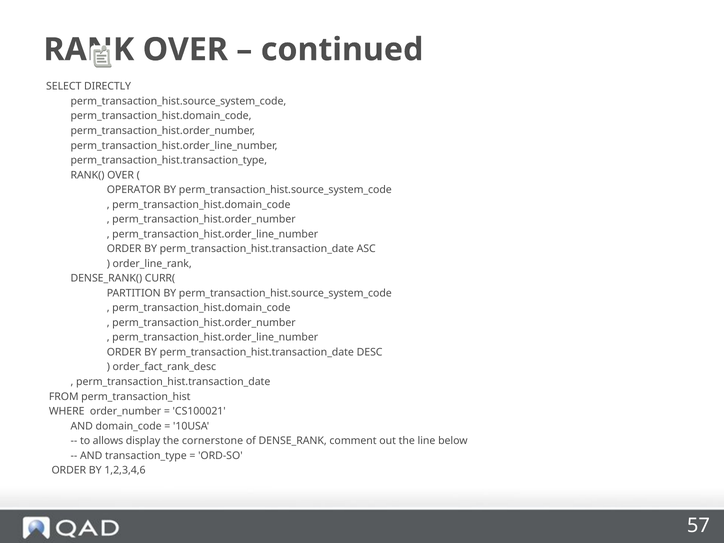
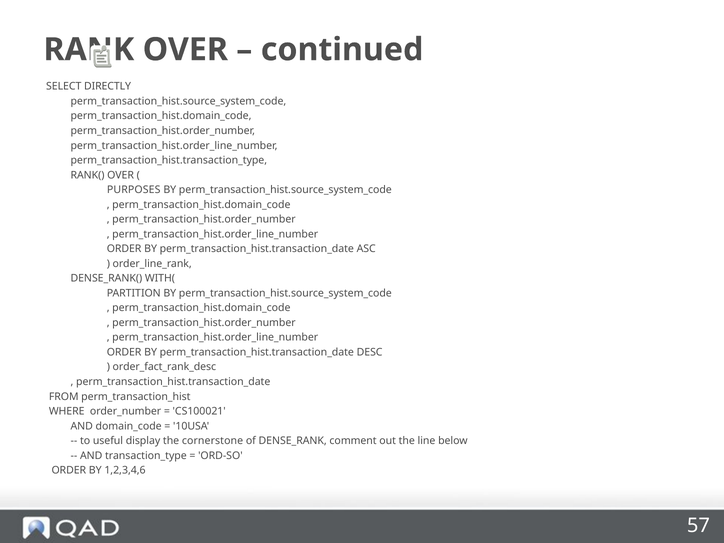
OPERATOR: OPERATOR -> PURPOSES (134, 190)
CURR(: CURR( -> WITH( (160, 278)
allows: allows -> useful (108, 441)
